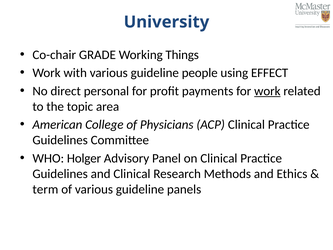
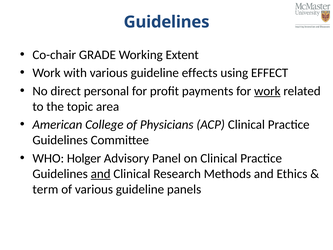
University: University -> Guidelines (167, 22)
Things: Things -> Extent (182, 55)
people: people -> effects (200, 73)
and underline: none -> present (101, 174)
